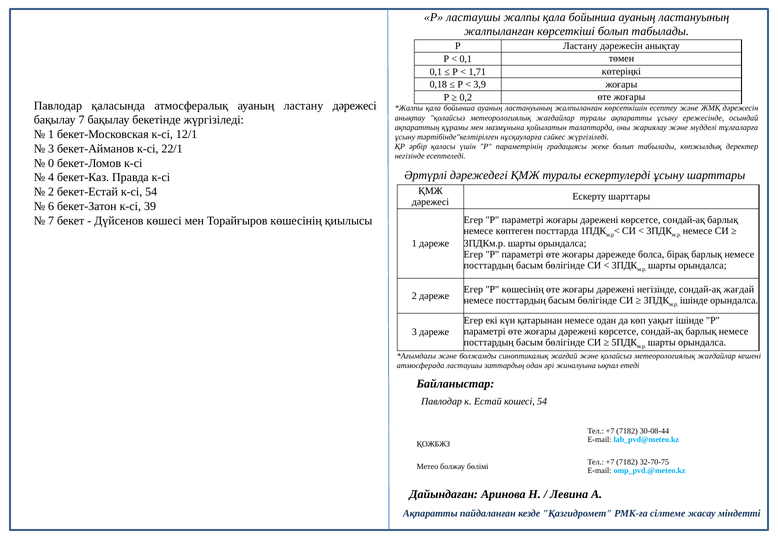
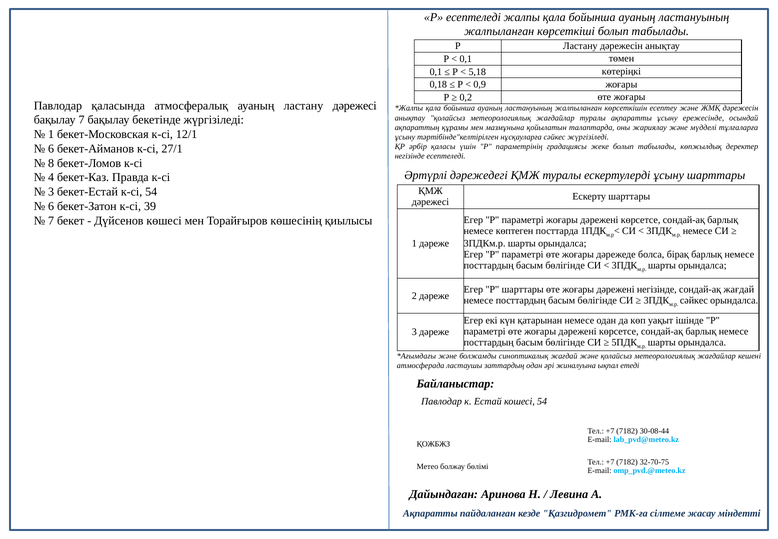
Р ластаушы: ластаушы -> есептеледі (473, 17)
1,71: 1,71 -> 5,18 (477, 72)
3,9: 3,9 -> 0,9 (480, 85)
3: 3 -> 6 (51, 149)
22/1: 22/1 -> 27/1 (172, 149)
0: 0 -> 8 (51, 163)
2: 2 -> 3 (51, 192)
Р көшесінің: көшесінің -> шарттары (523, 289)
ішінде: ішінде -> сәйкес (694, 300)
